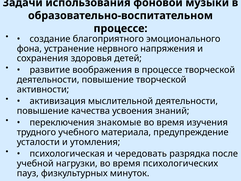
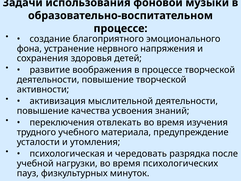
знакомые: знакомые -> отвлекать (119, 122)
